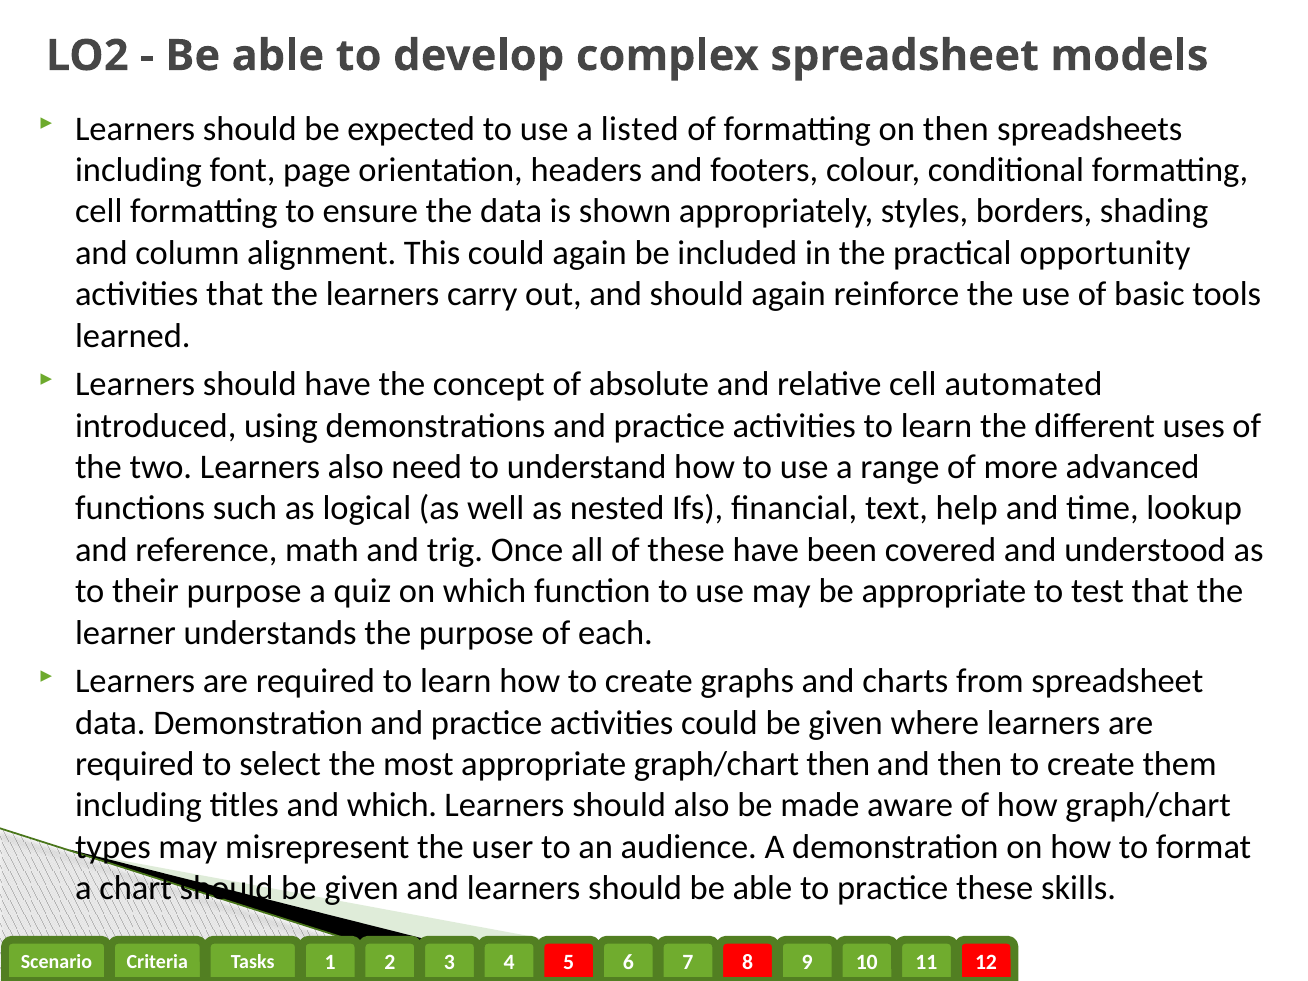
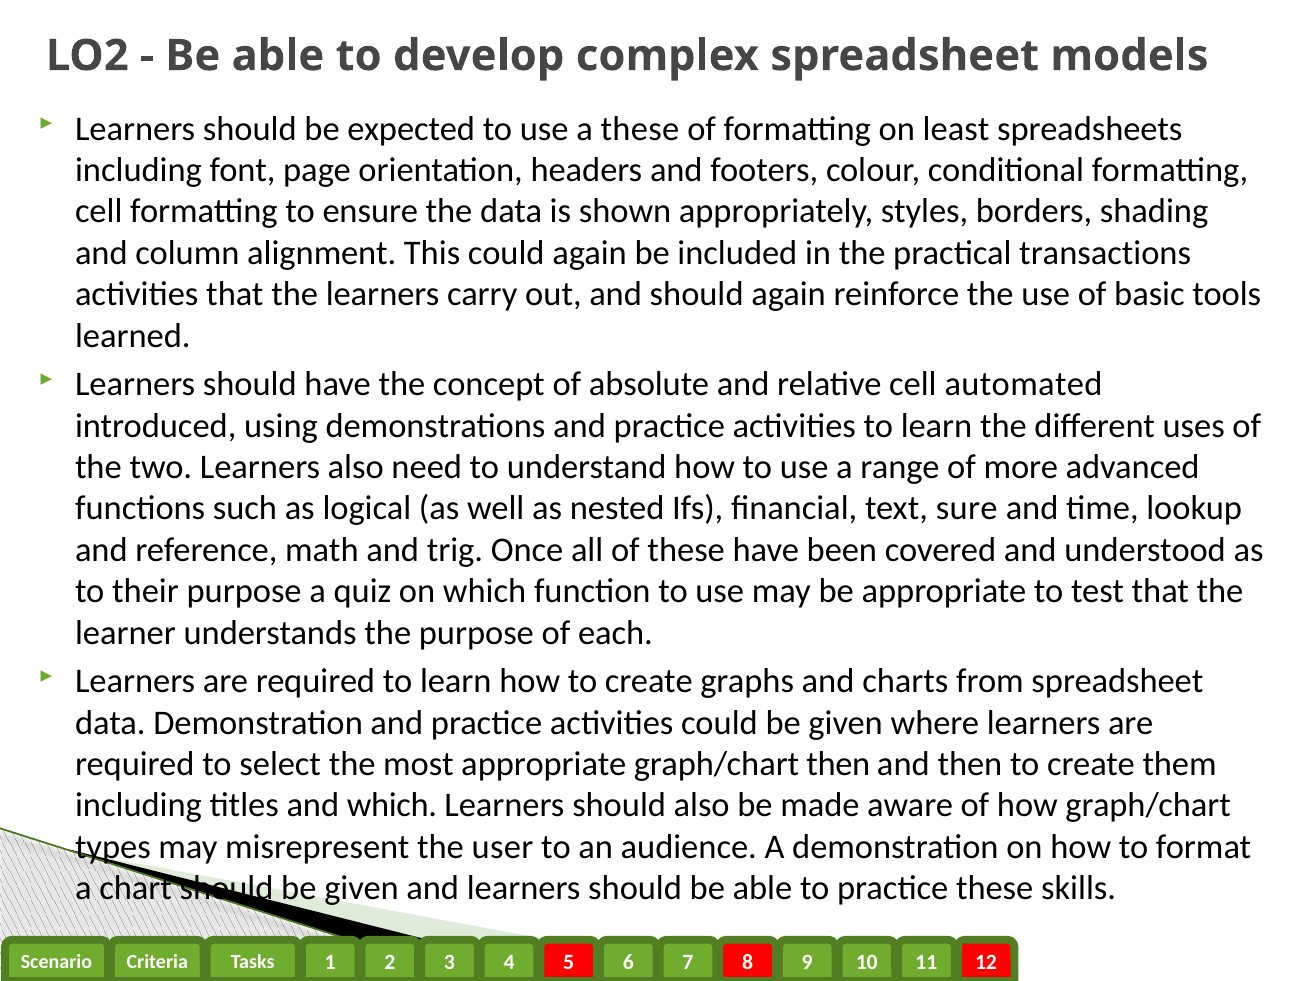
a listed: listed -> these (640, 129)
on then: then -> least (956, 129)
opportunity: opportunity -> transactions (1105, 253)
help: help -> sure (967, 509)
